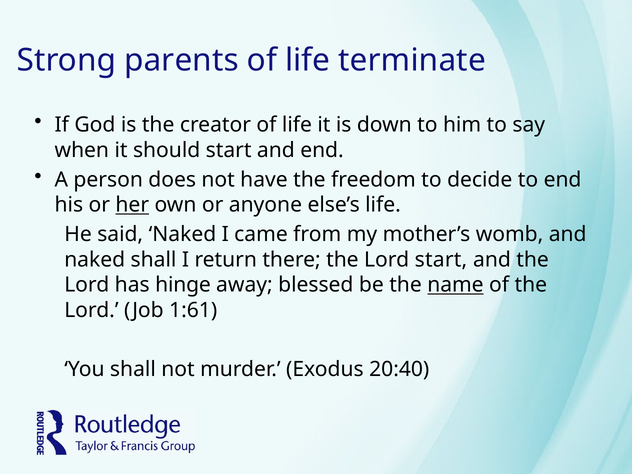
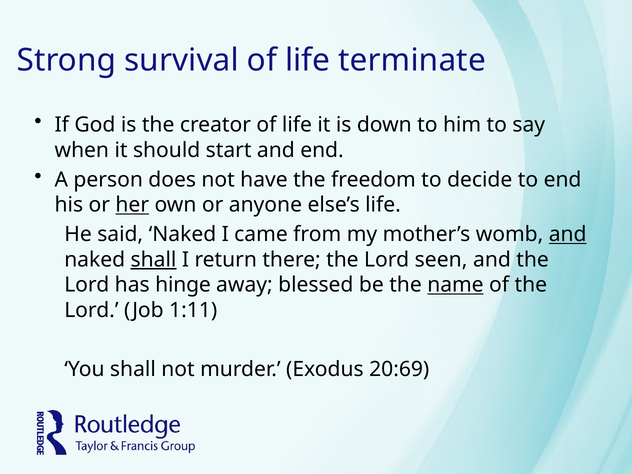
parents: parents -> survival (181, 60)
and underline: none -> present (568, 234)
shall underline: none -> present (153, 260)
Lord start: start -> seen (441, 260)
1:61: 1:61 -> 1:11 (193, 310)
20:40: 20:40 -> 20:69 (399, 369)
